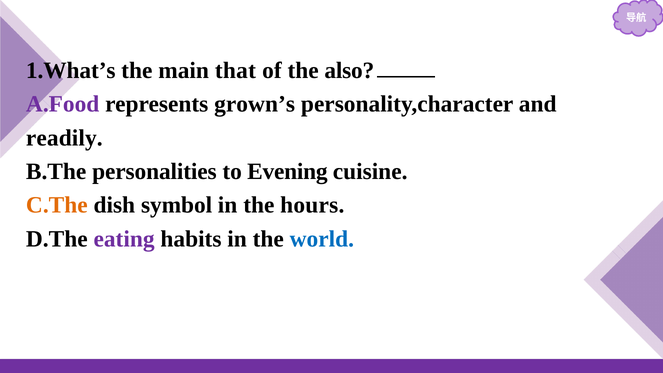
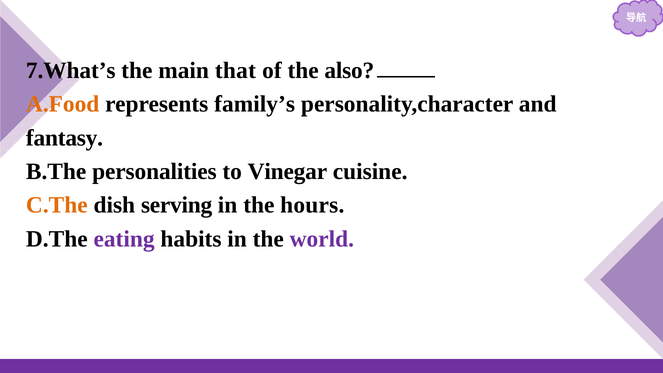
1.What’s: 1.What’s -> 7.What’s (71, 70)
A.Food colour: purple -> orange (63, 104)
grown’s: grown’s -> family’s (255, 104)
readily: readily -> fantasy (65, 138)
Evening: Evening -> Vinegar (287, 171)
symbol: symbol -> serving (177, 205)
world colour: blue -> purple (322, 239)
